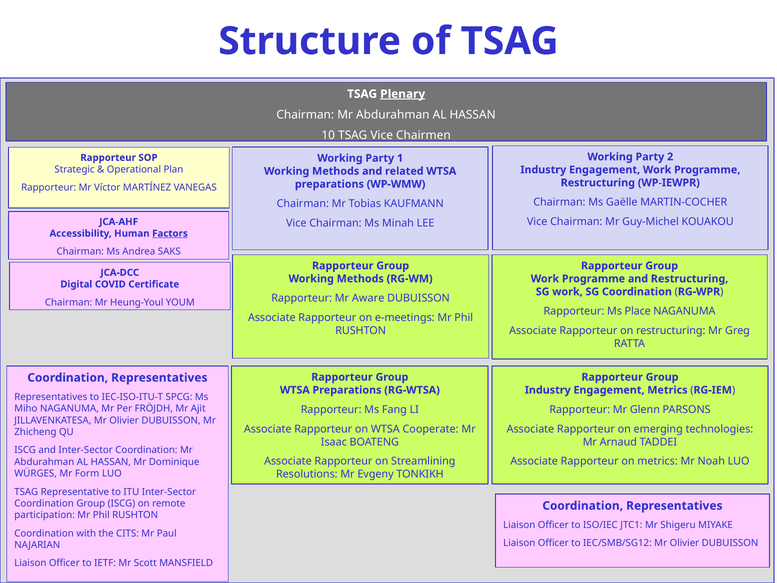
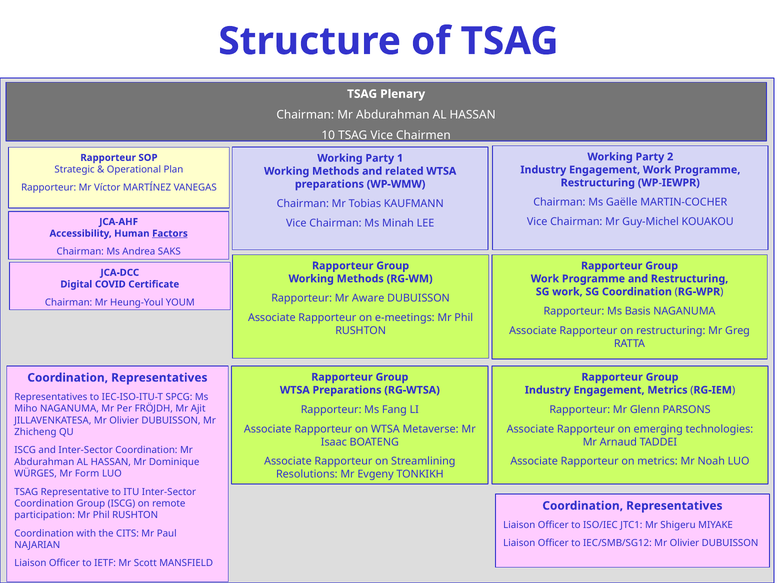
Plenary underline: present -> none (403, 94)
Place: Place -> Basis (638, 311)
Cooperate: Cooperate -> Metaverse (431, 429)
